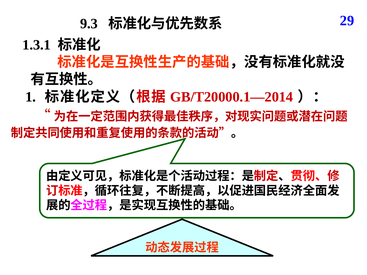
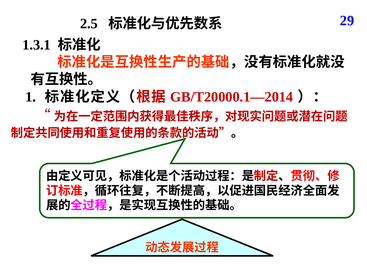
9.3: 9.3 -> 2.5 (89, 24)
